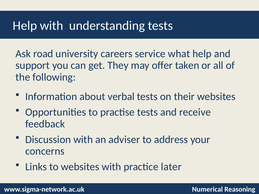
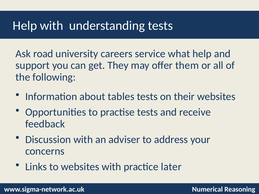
taken: taken -> them (187, 66)
verbal: verbal -> tables (121, 97)
